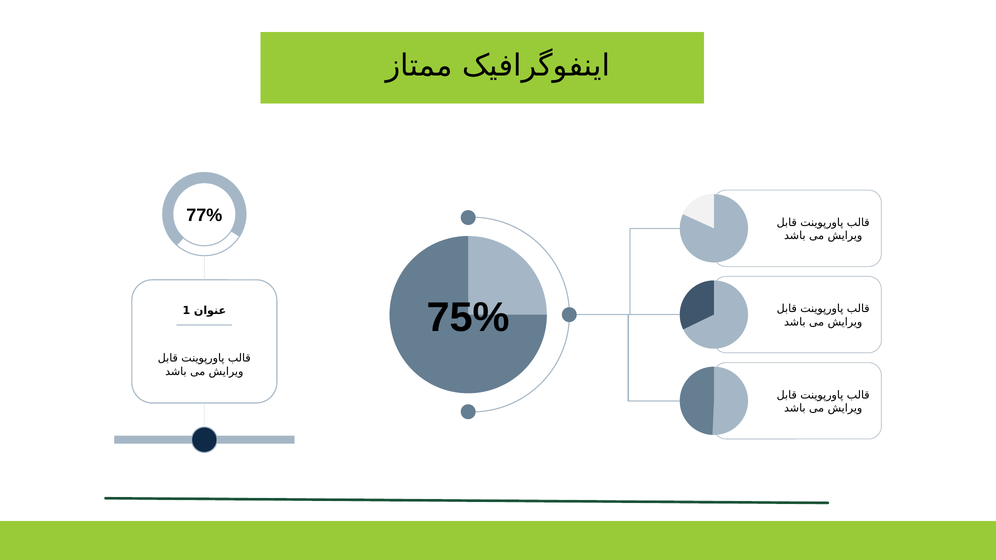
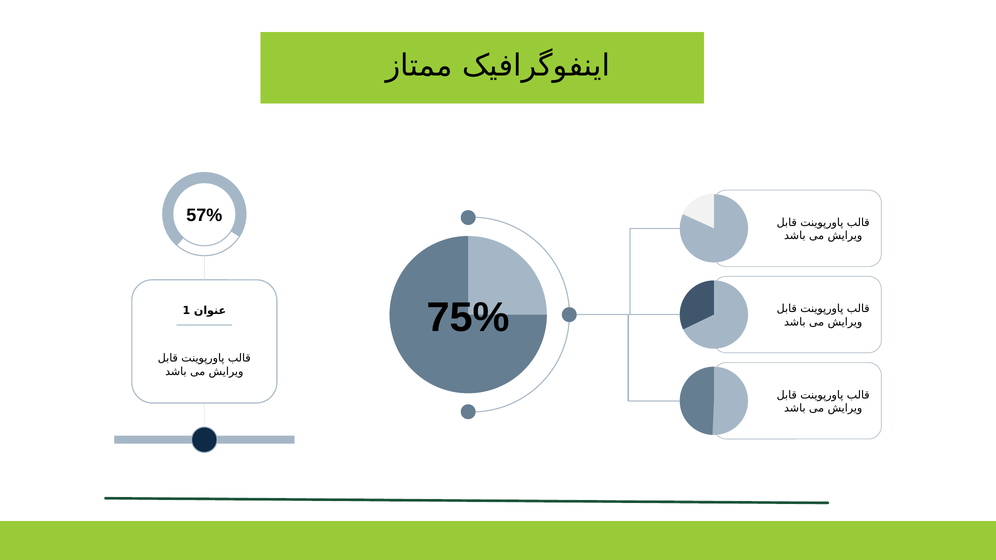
77%: 77% -> 57% (204, 216)
